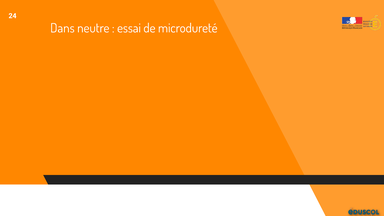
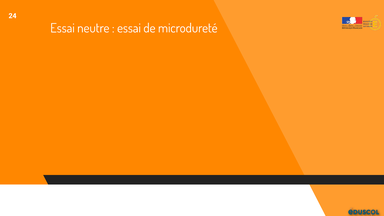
Dans: Dans -> Essai (62, 28)
